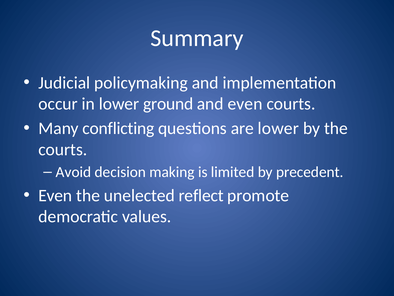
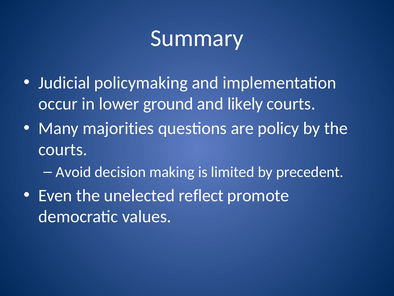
and even: even -> likely (245, 104)
conflicting: conflicting -> majorities (118, 128)
are lower: lower -> policy (278, 128)
